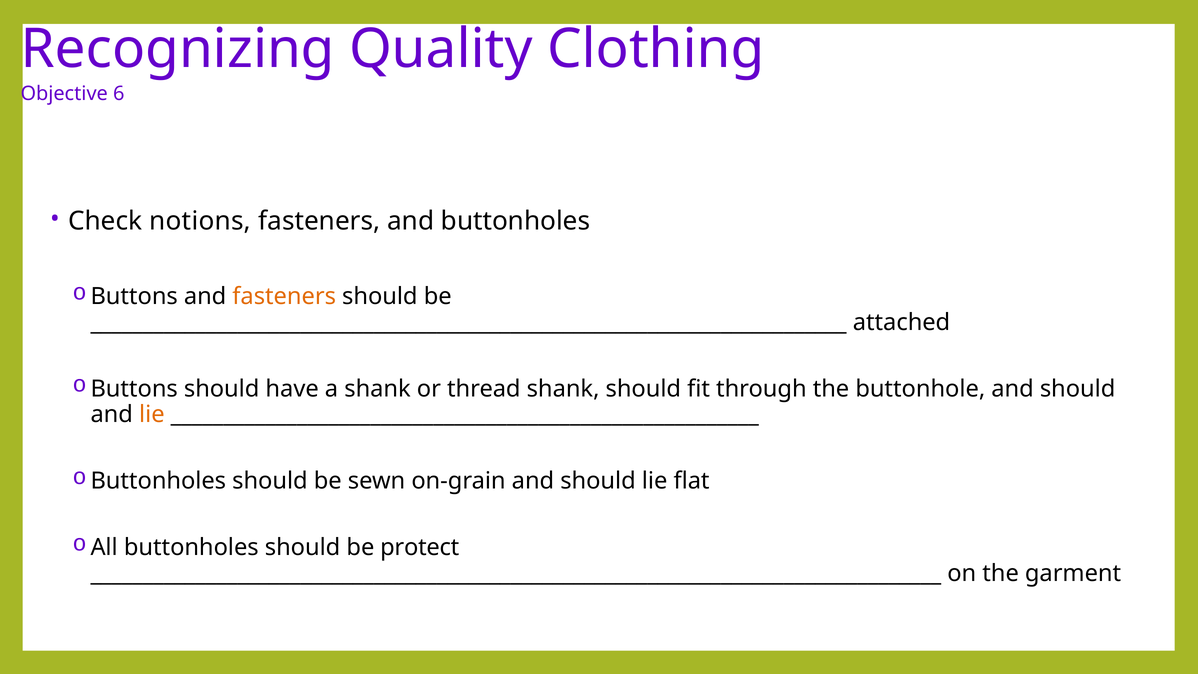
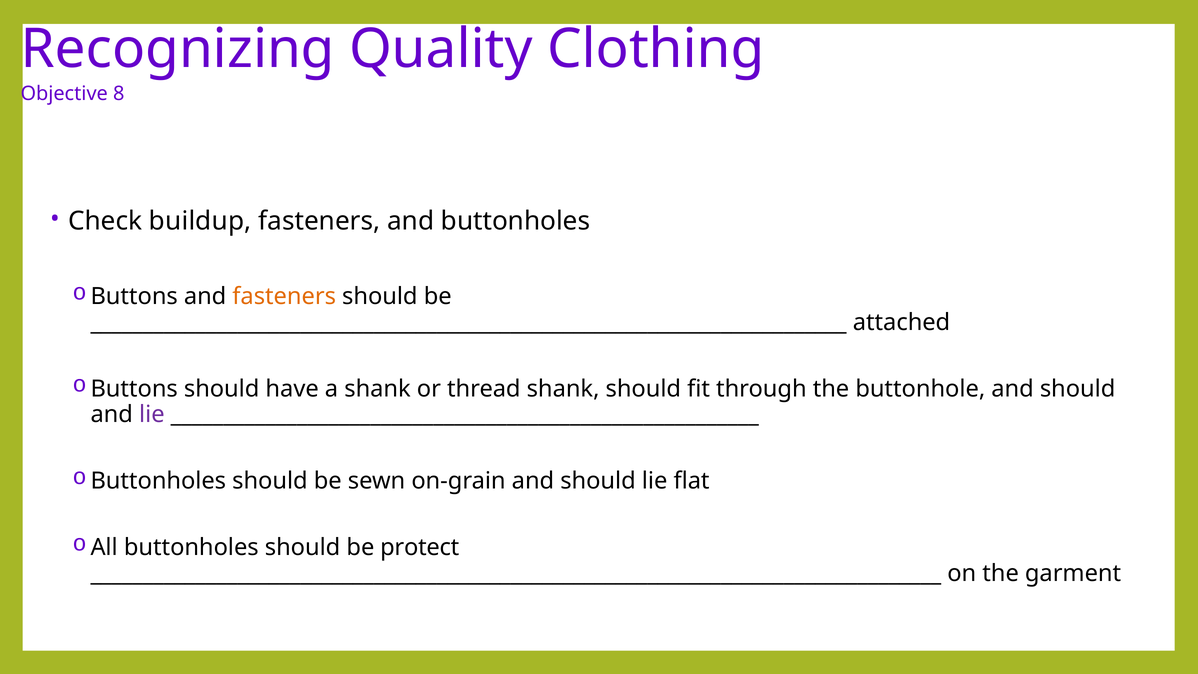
6: 6 -> 8 (119, 94)
notions: notions -> buildup (200, 221)
lie colour: orange -> purple (152, 414)
